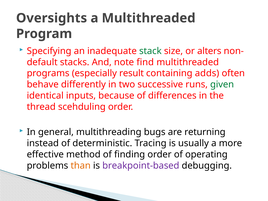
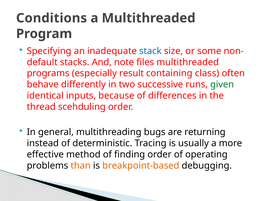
Oversights: Oversights -> Conditions (52, 18)
stack colour: green -> blue (150, 51)
alters: alters -> some (209, 51)
find: find -> files (145, 62)
adds: adds -> class (207, 73)
breakpoint-based colour: purple -> orange (141, 166)
